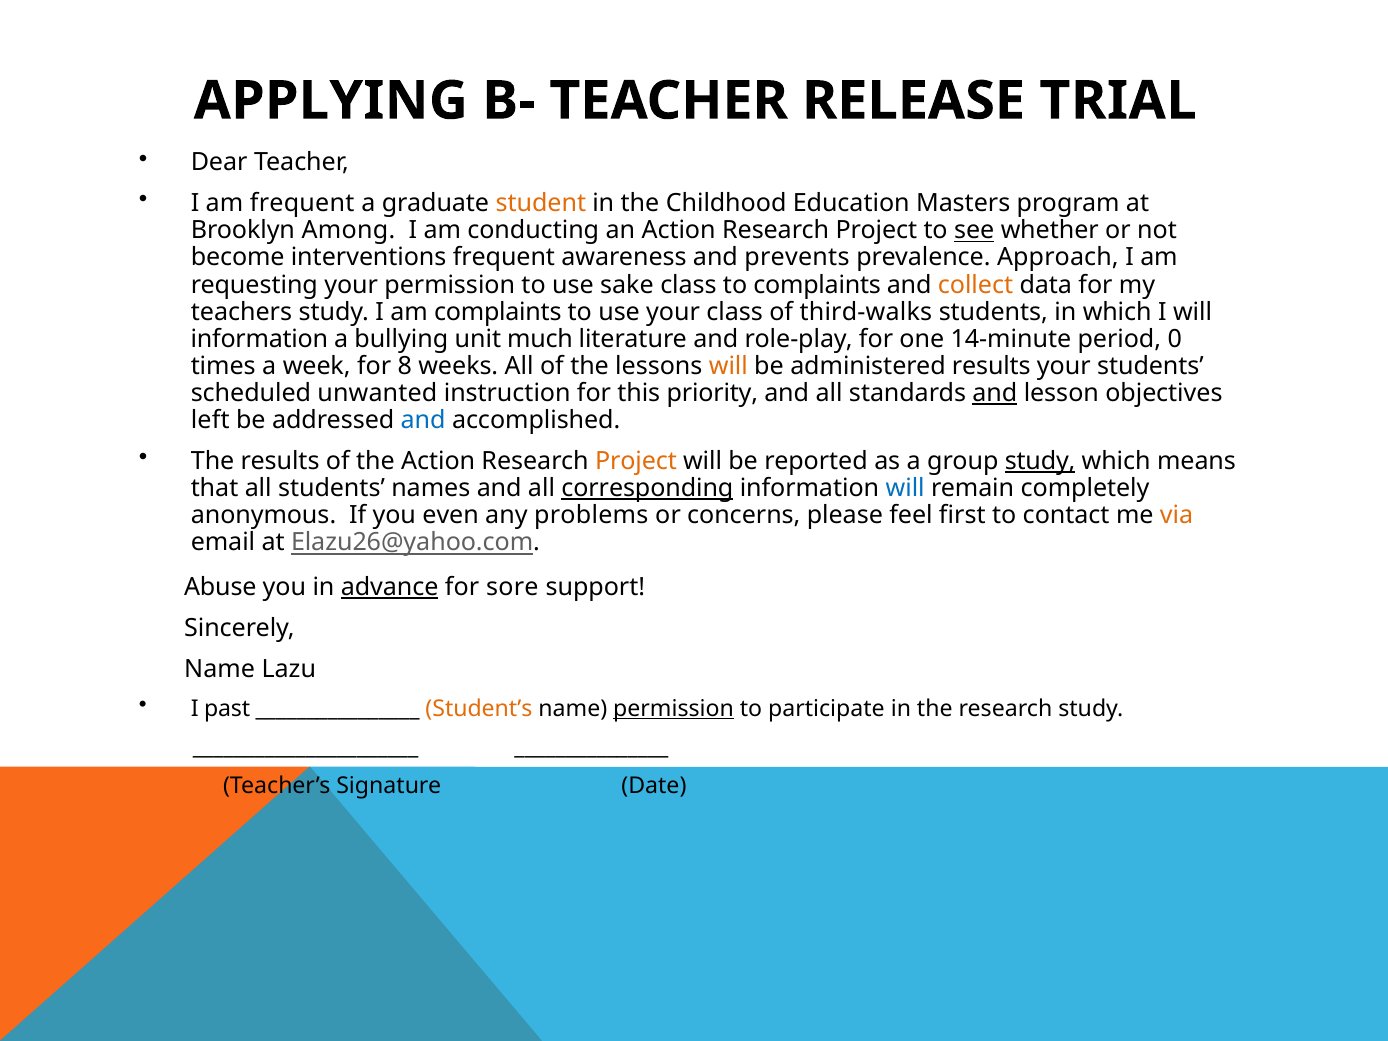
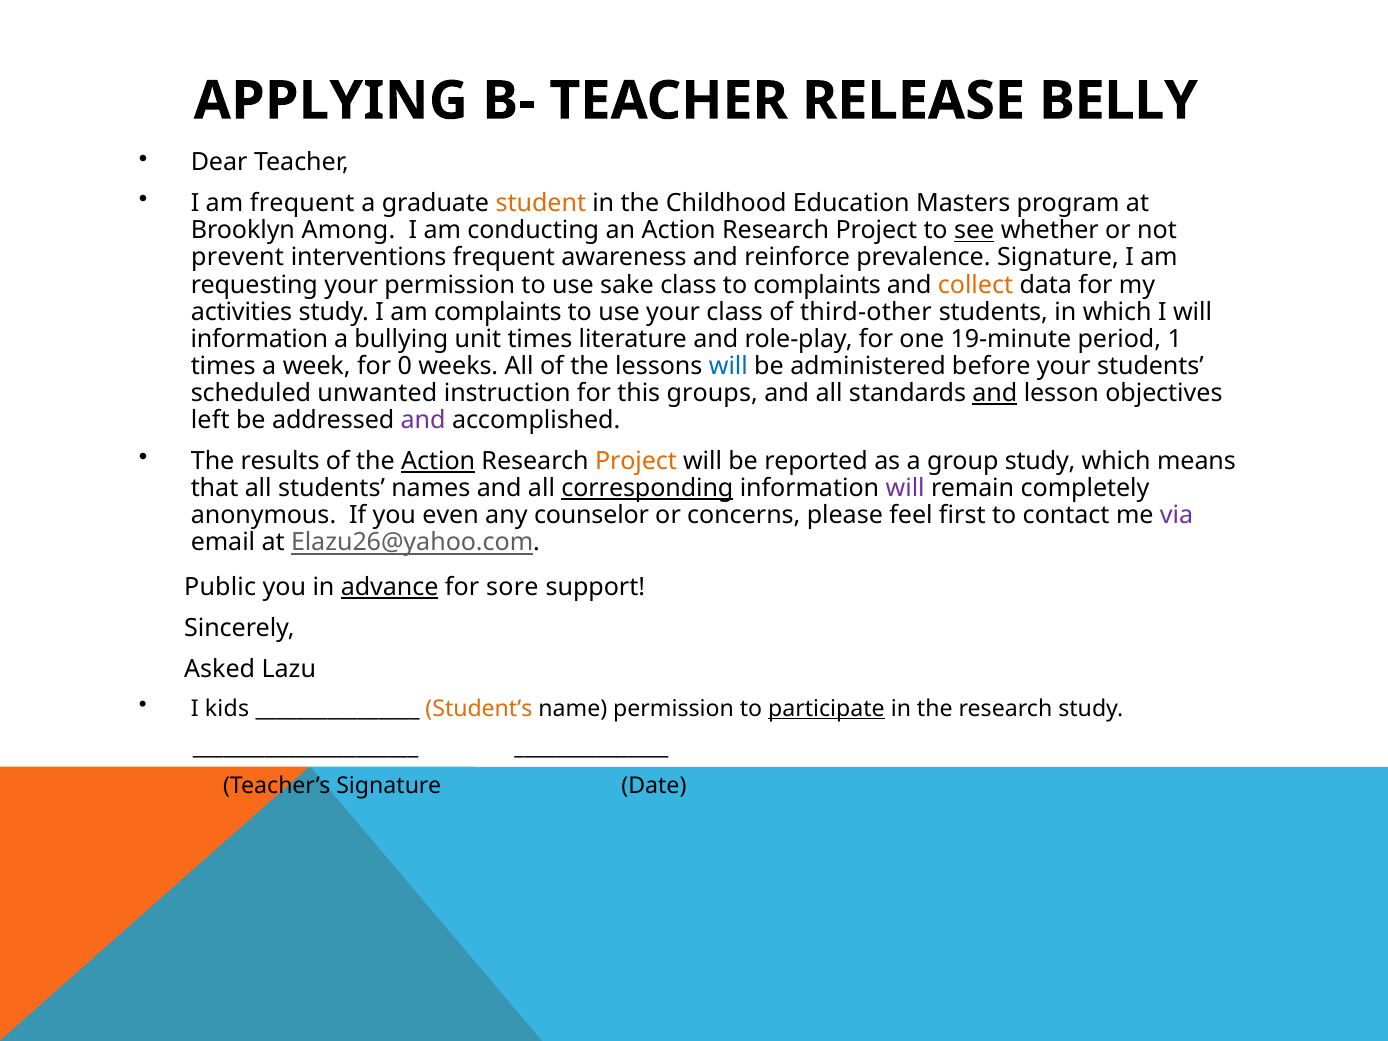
TRIAL: TRIAL -> BELLY (1118, 101)
become: become -> prevent (238, 258)
prevents: prevents -> reinforce (797, 258)
prevalence Approach: Approach -> Signature (1058, 258)
teachers: teachers -> activities (242, 312)
third-walks: third-walks -> third-other (866, 312)
unit much: much -> times (540, 339)
14-minute: 14-minute -> 19-minute (1011, 339)
0: 0 -> 1 (1175, 339)
8: 8 -> 0 (405, 366)
will colour: orange -> blue (728, 366)
administered results: results -> before (991, 366)
priority: priority -> groups (712, 393)
and colour: blue -> purple (423, 420)
Action underline: none -> present (438, 461)
study underline: present -> none (1040, 461)
will colour: blue -> purple (905, 488)
problems: problems -> counselor (591, 515)
via colour: orange -> purple (1177, 515)
Abuse: Abuse -> Public (220, 587)
Name: Name -> Asked (220, 669)
past: past -> kids (227, 708)
permission underline: present -> none (674, 708)
participate underline: none -> present (826, 708)
